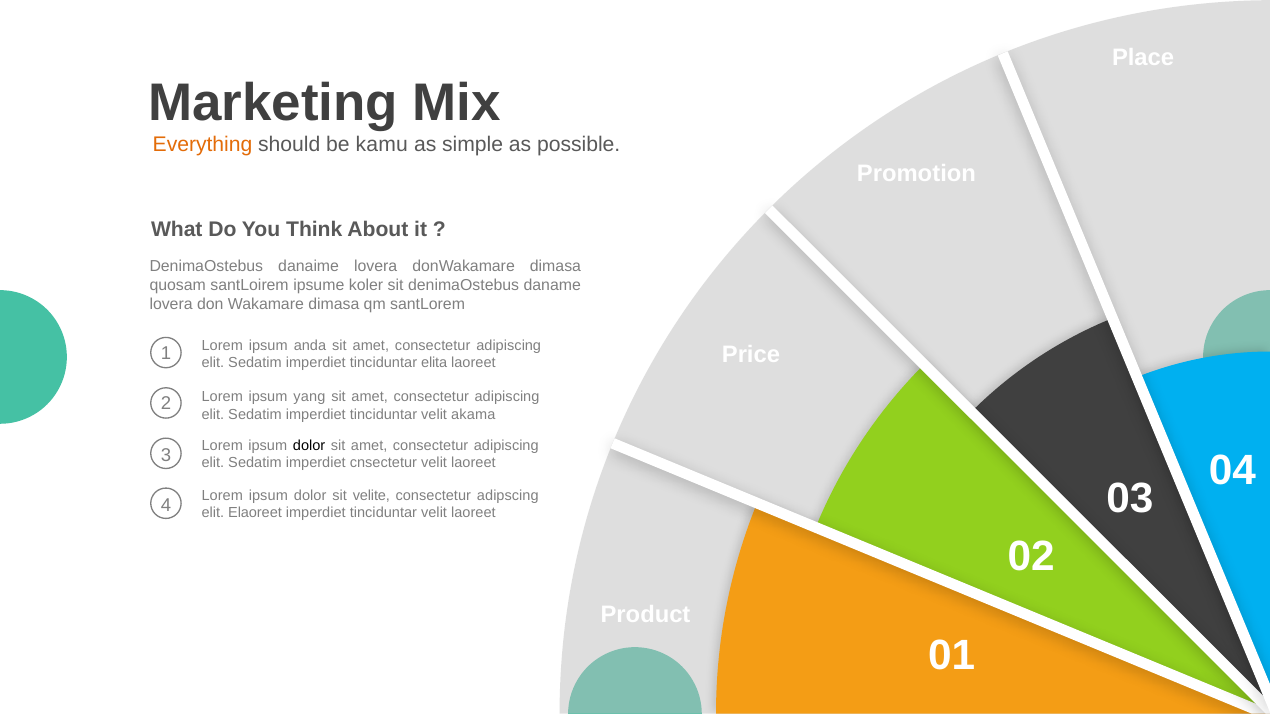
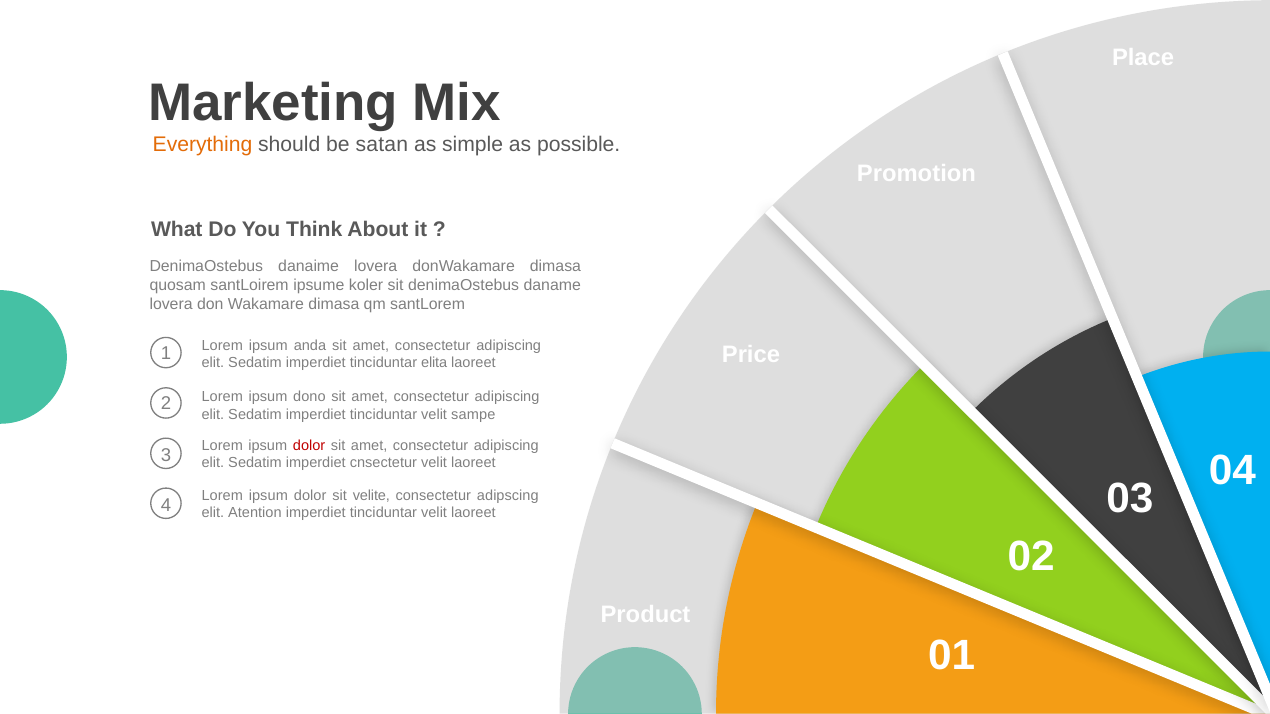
kamu: kamu -> satan (382, 145)
yang: yang -> dono (309, 397)
akama: akama -> sampe (473, 415)
dolor colour: black -> red (309, 446)
Elaoreet: Elaoreet -> Atention (255, 513)
